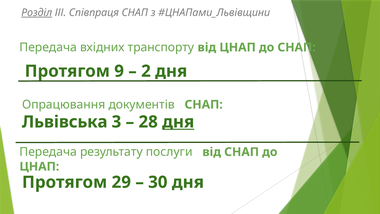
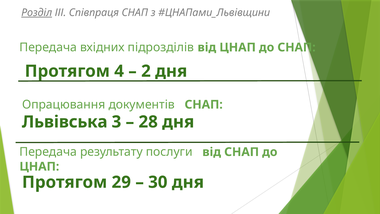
транспорту: транспорту -> підрозділів (161, 47)
9: 9 -> 4 (119, 71)
дня underline: present -> none (178, 122)
